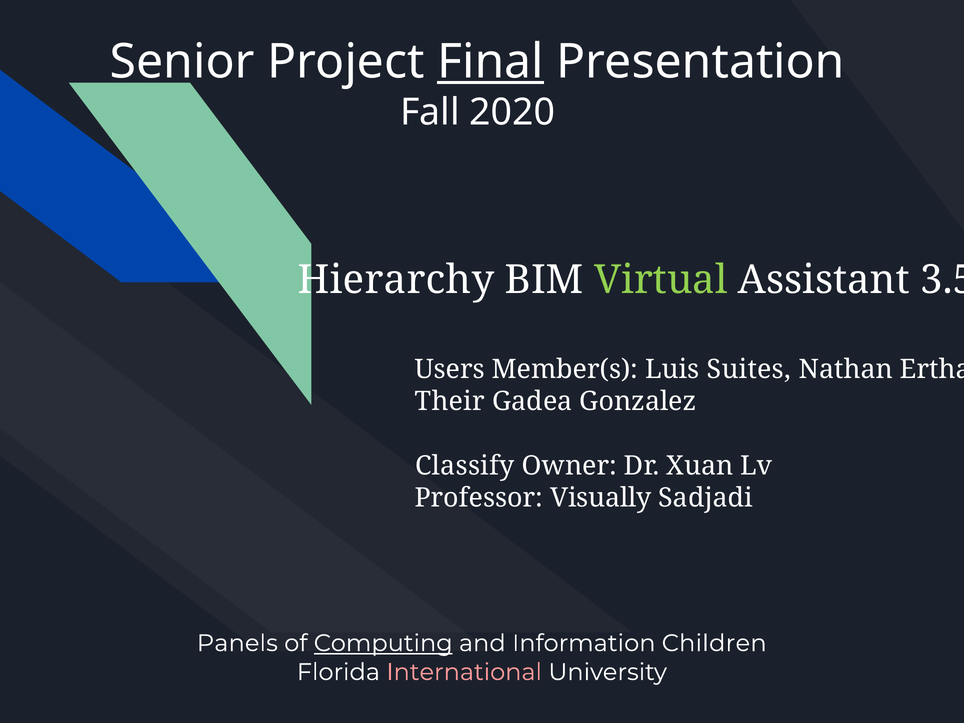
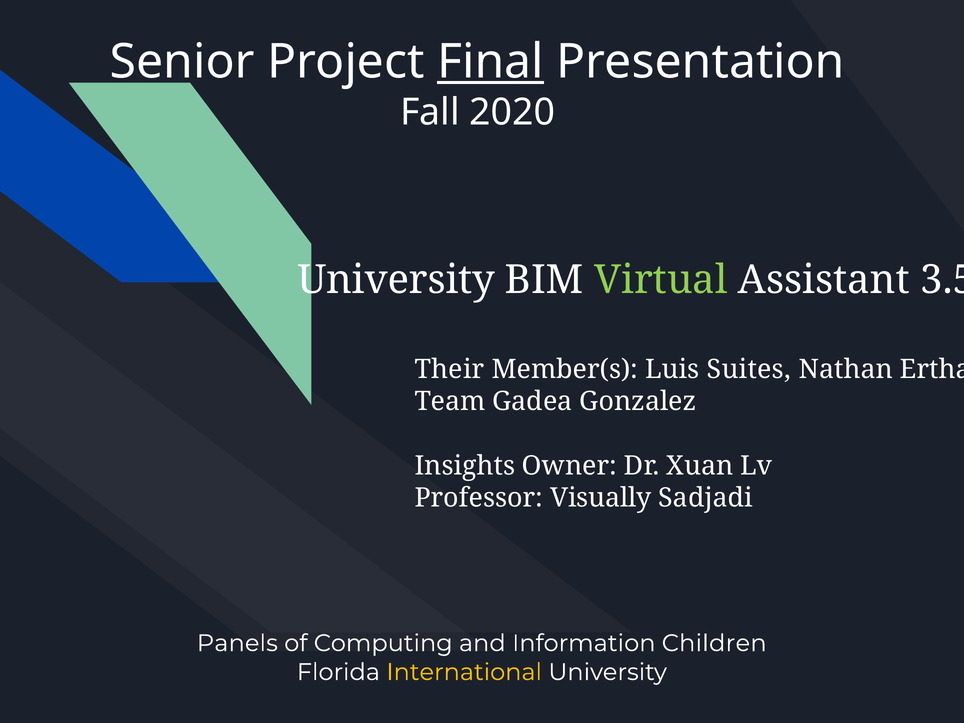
Hierarchy: Hierarchy -> University (396, 280)
Users: Users -> Their (450, 369)
Their: Their -> Team (450, 401)
Classify: Classify -> Insights (465, 466)
Computing underline: present -> none (383, 643)
International colour: pink -> yellow (464, 672)
